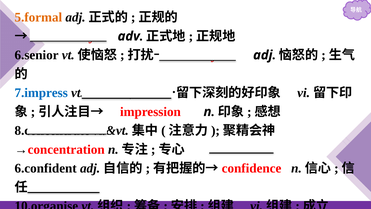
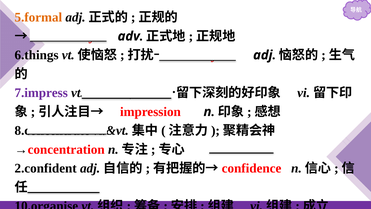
6.senior: 6.senior -> 6.things (37, 55)
7.impress colour: blue -> purple (41, 93)
6.confident: 6.confident -> 2.confident (46, 168)
